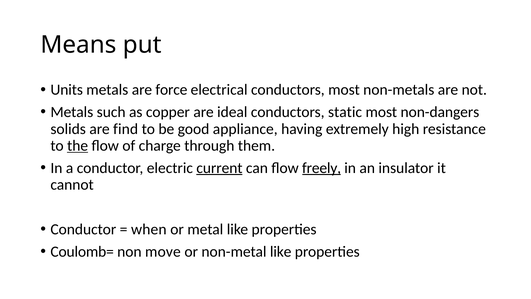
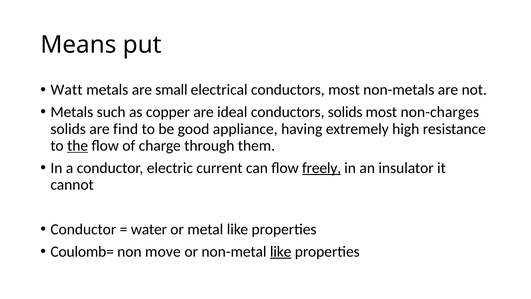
Units: Units -> Watt (67, 90)
force: force -> small (171, 90)
conductors static: static -> solids (345, 112)
non-dangers: non-dangers -> non-charges (440, 112)
current underline: present -> none (219, 168)
when: when -> water (149, 229)
like underline: none -> present (281, 251)
